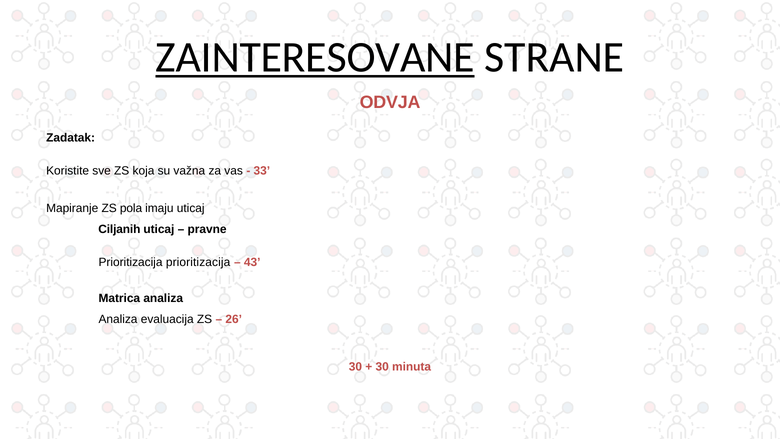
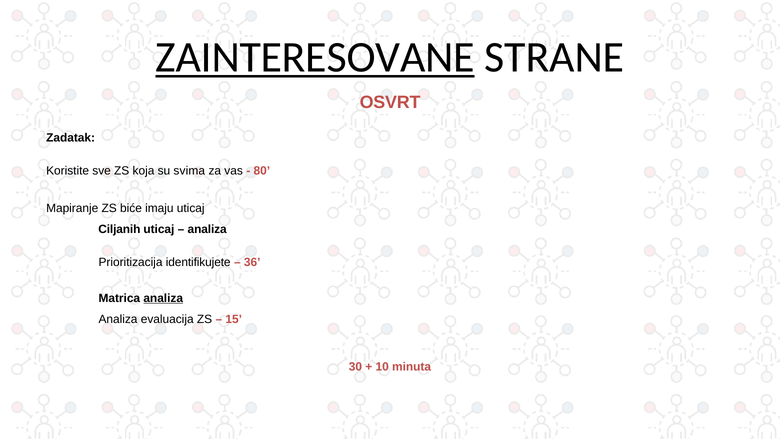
ODVJA: ODVJA -> OSVRT (390, 102)
važna: važna -> svima (189, 170)
33: 33 -> 80 (262, 170)
pola: pola -> biće (131, 208)
pravne: pravne -> analiza (207, 229)
Prioritizacija prioritizacija: prioritizacija -> identifikujete (198, 262)
43: 43 -> 36 (252, 262)
analiza underline: none -> present (163, 298)
26: 26 -> 15 (234, 319)
30: 30 -> 10 (382, 367)
